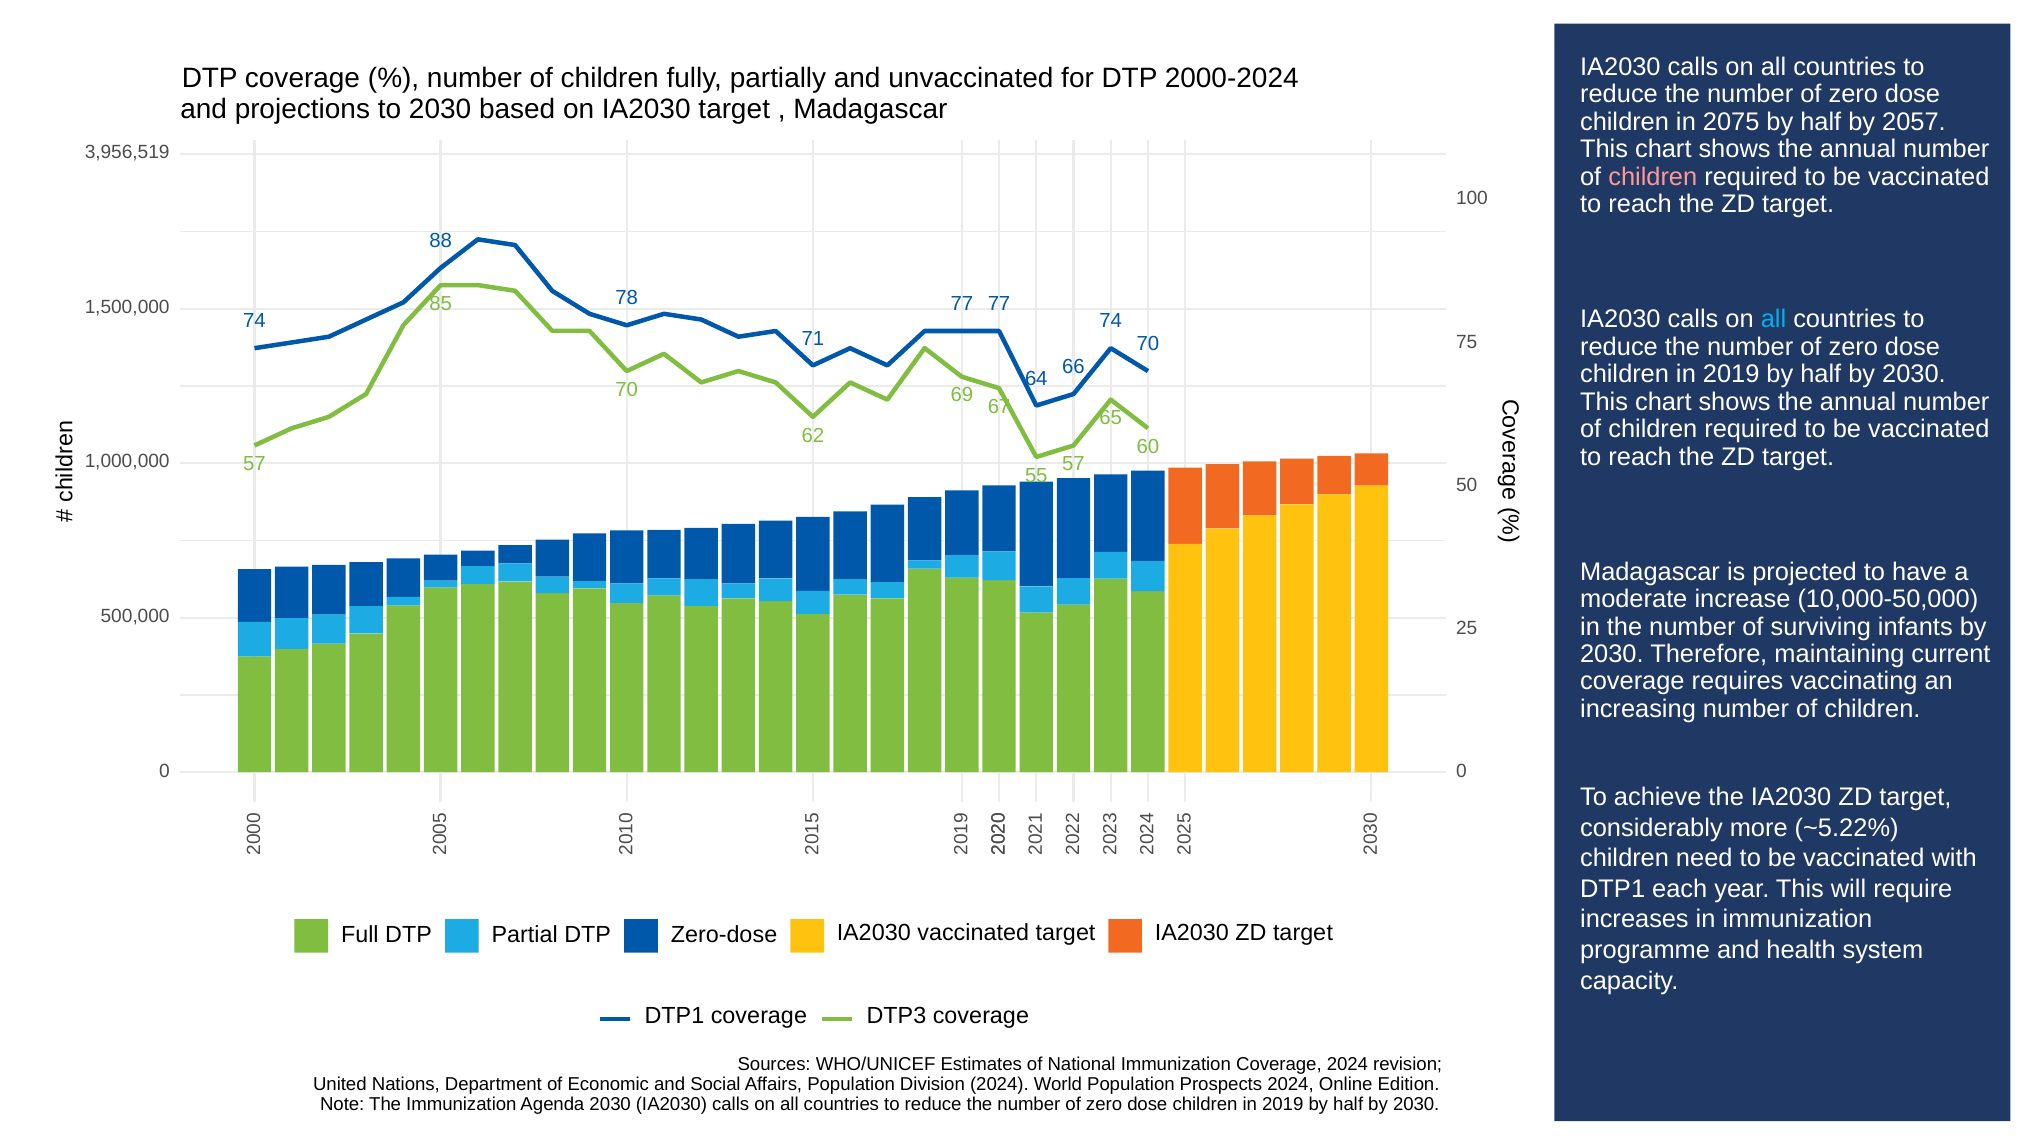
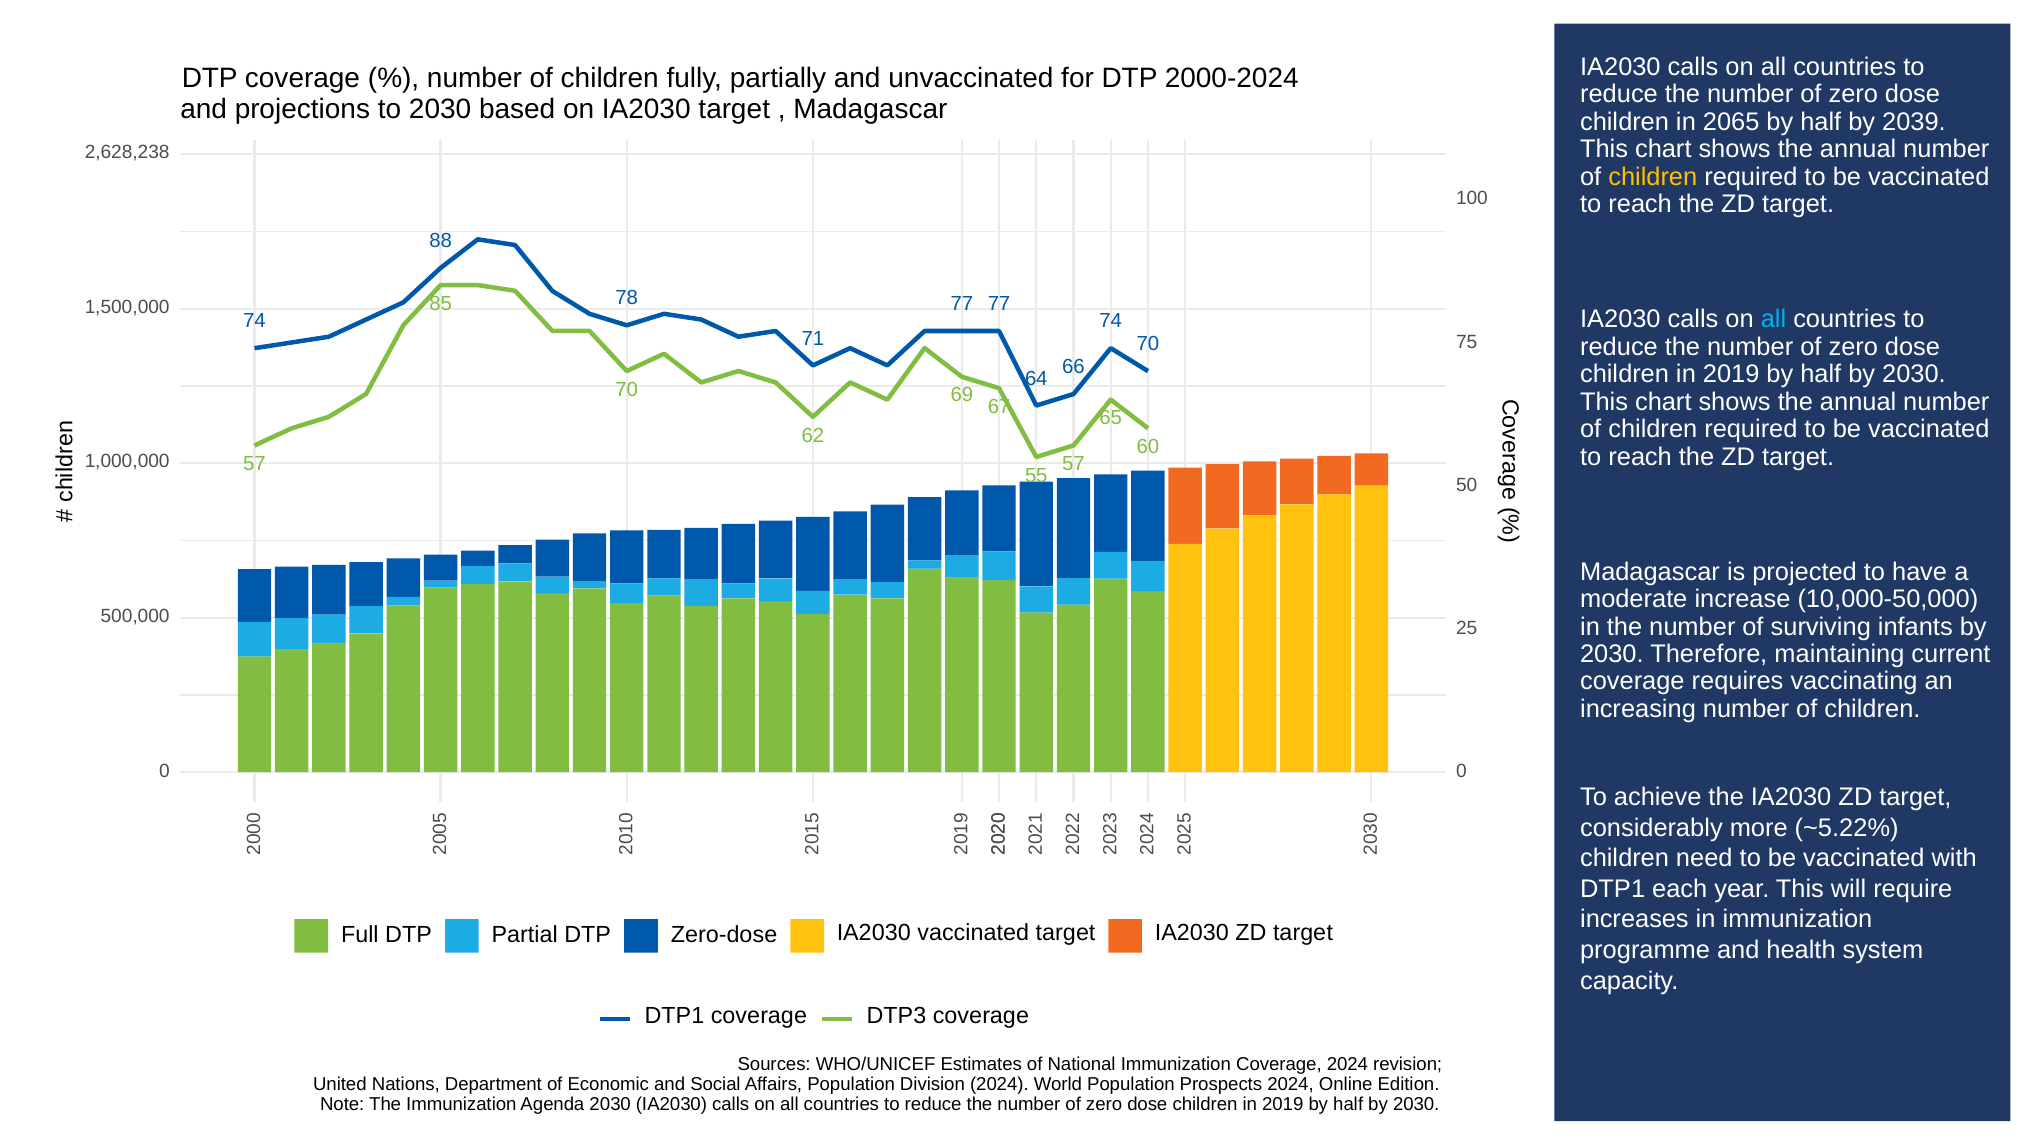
2075: 2075 -> 2065 (1731, 122)
2057: 2057 -> 2039 (1914, 122)
3,956,519: 3,956,519 -> 2,628,238 (127, 152)
children colour: pink -> yellow (1653, 177)
